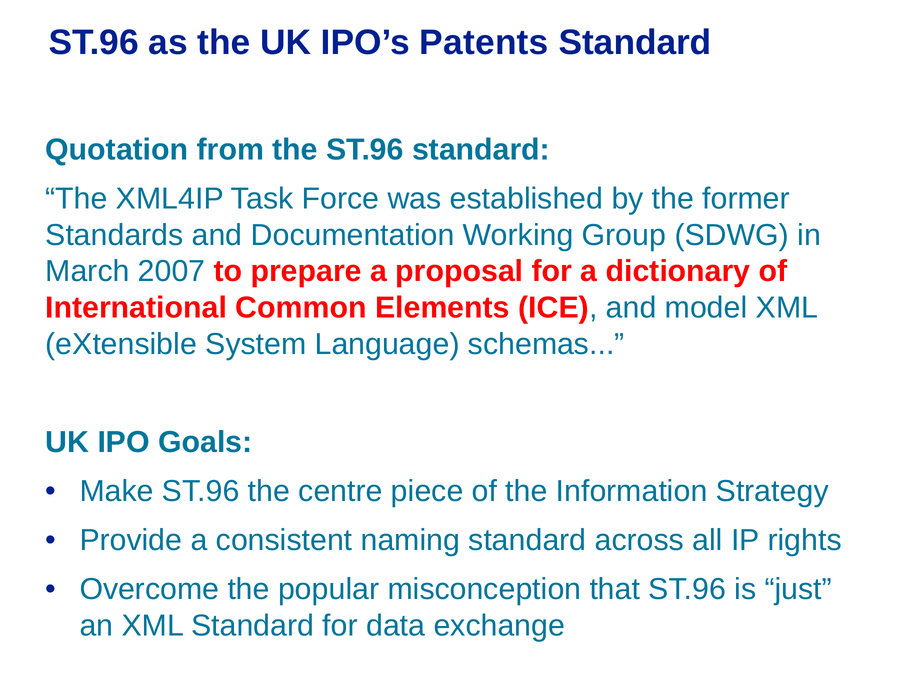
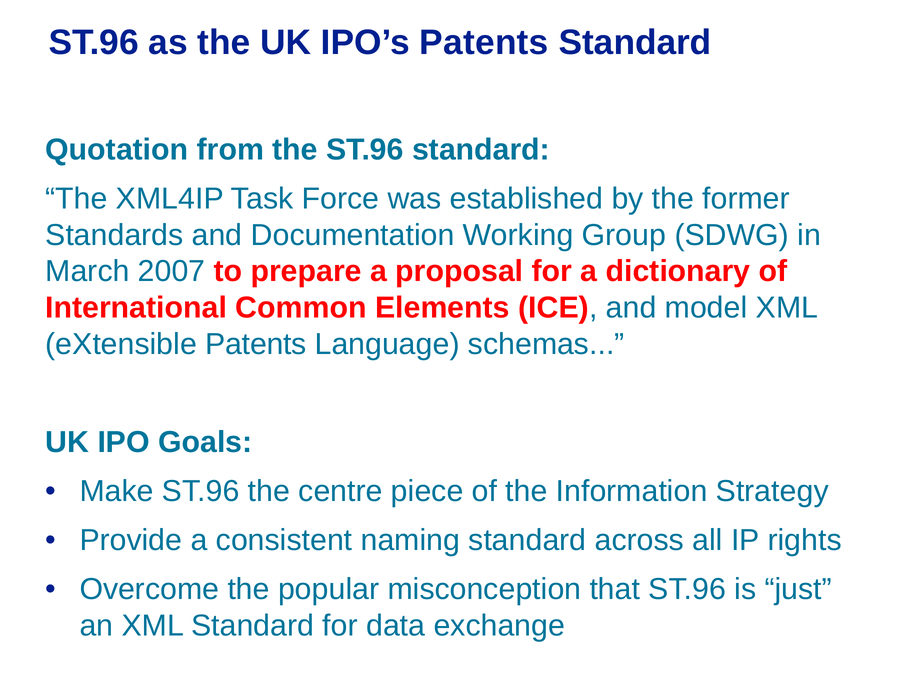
eXtensible System: System -> Patents (256, 344)
